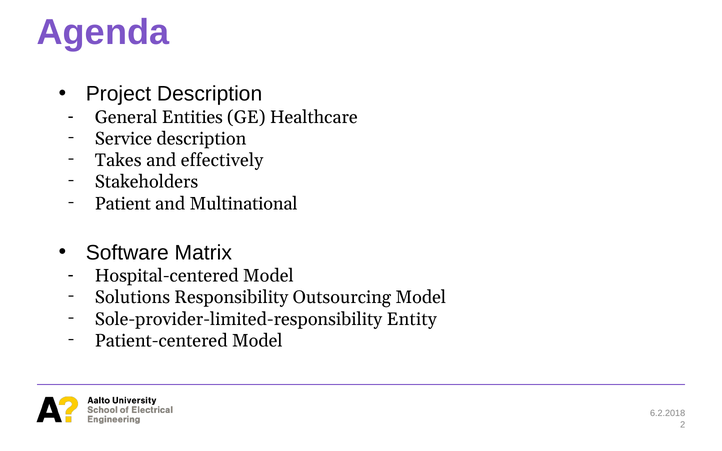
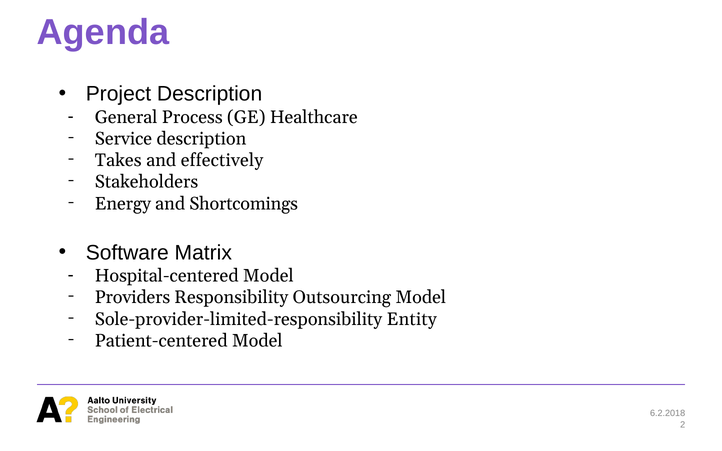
Entities: Entities -> Process (192, 117)
Patient: Patient -> Energy (123, 204)
Multinational: Multinational -> Shortcomings (244, 204)
Solutions: Solutions -> Providers (132, 298)
